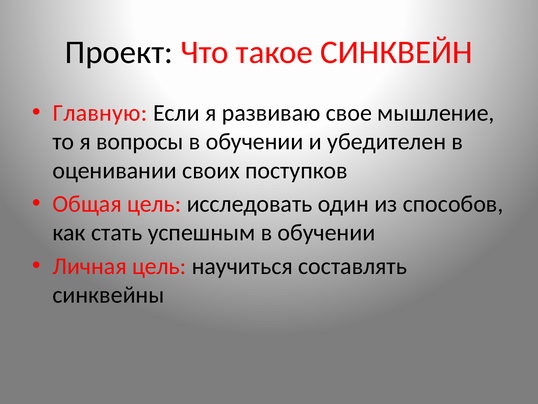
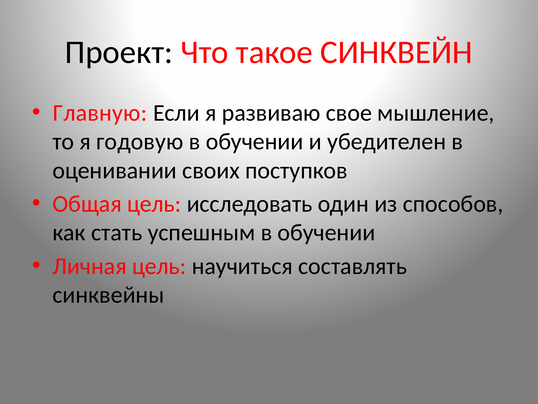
вопросы: вопросы -> годовую (140, 142)
